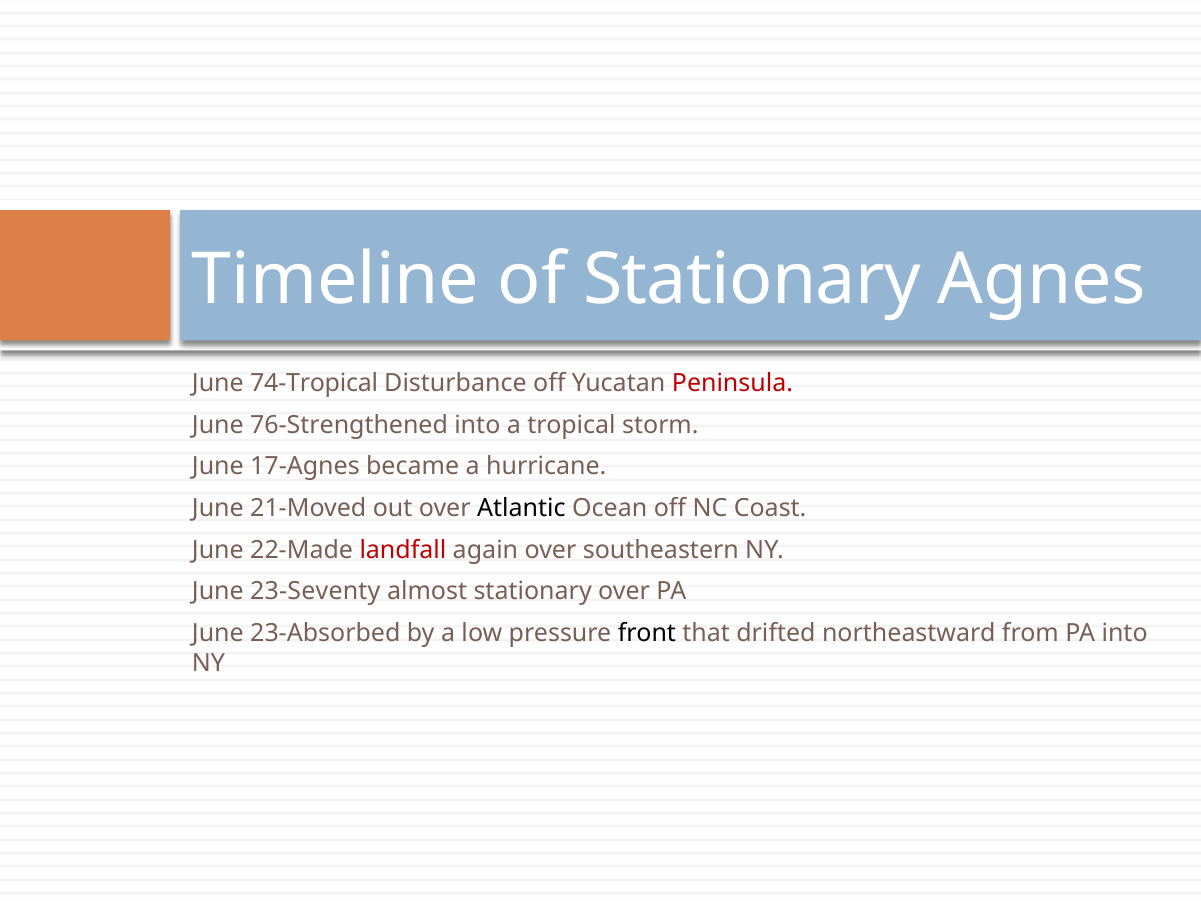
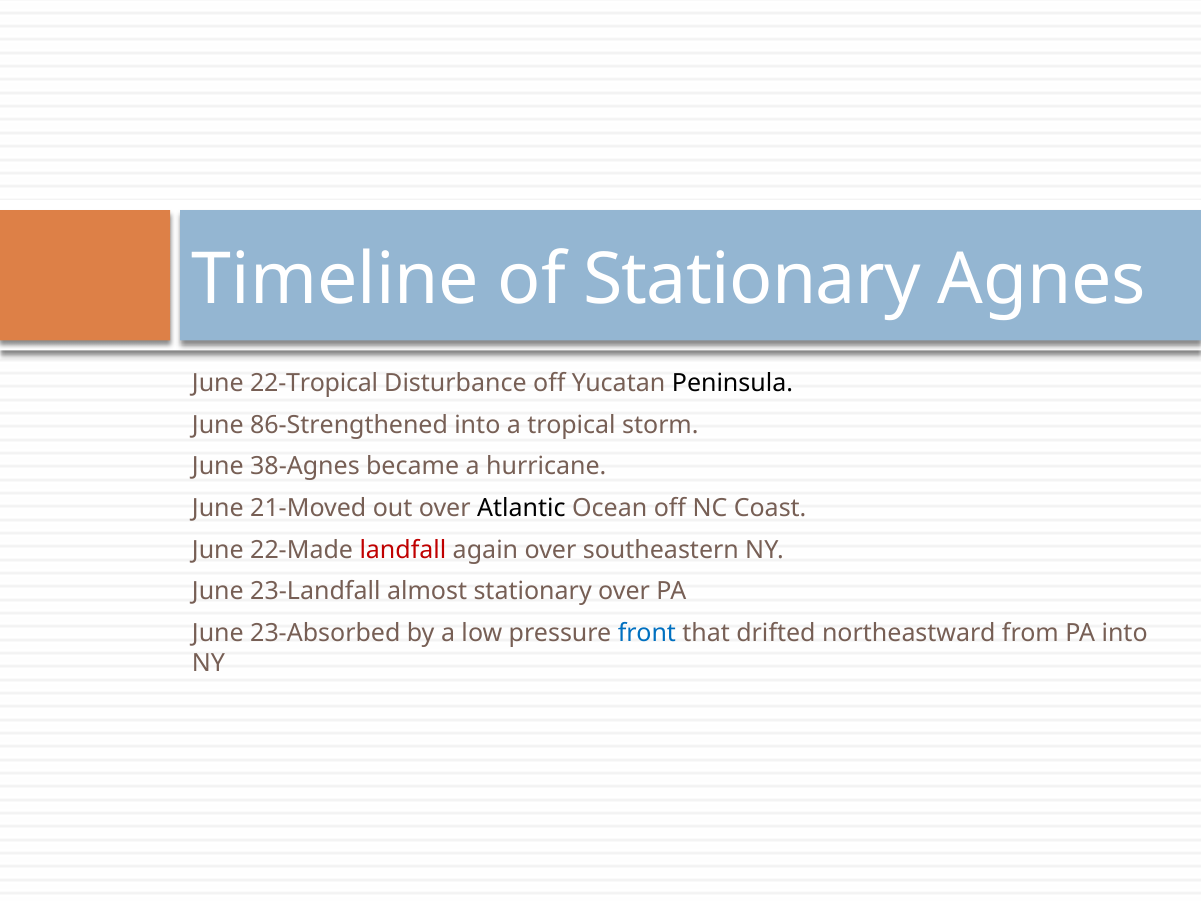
74-Tropical: 74-Tropical -> 22-Tropical (314, 383)
Peninsula colour: red -> black (732, 383)
76-Strengthened: 76-Strengthened -> 86-Strengthened (349, 425)
17-Agnes: 17-Agnes -> 38-Agnes (305, 466)
23-Seventy: 23-Seventy -> 23-Landfall (315, 591)
front colour: black -> blue (647, 633)
